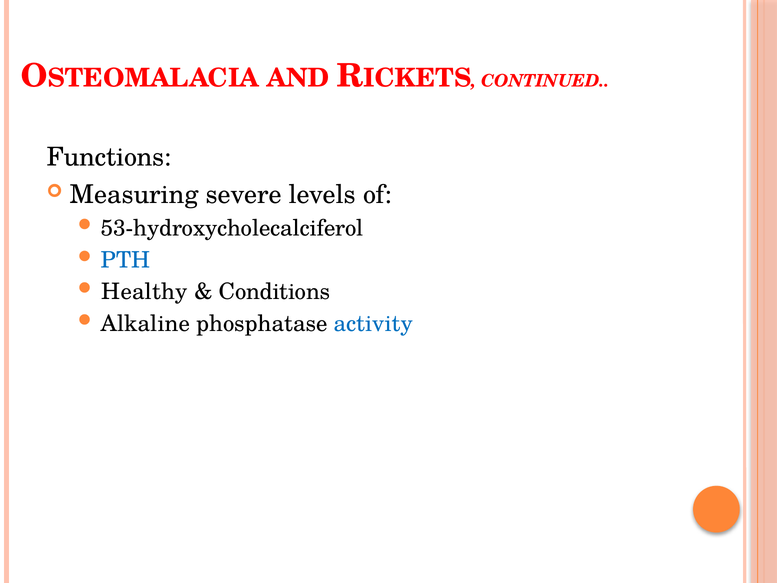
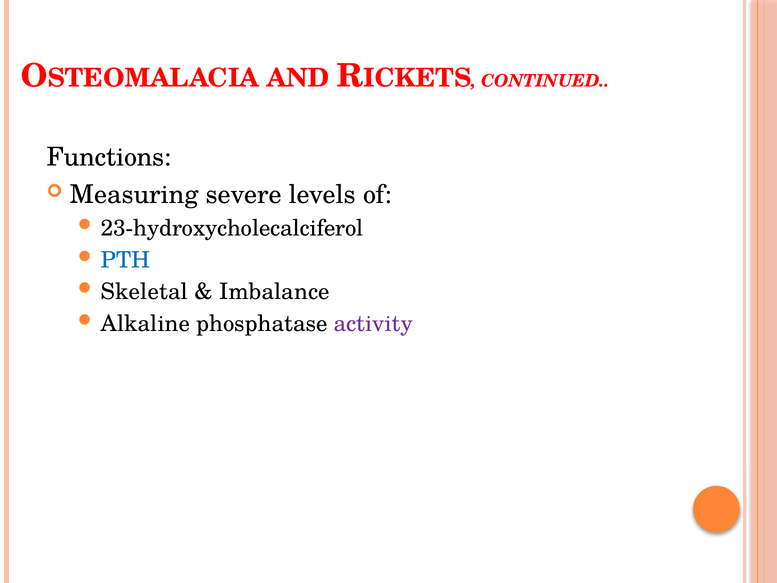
53-hydroxycholecalciferol: 53-hydroxycholecalciferol -> 23-hydroxycholecalciferol (232, 228)
Healthy: Healthy -> Skeletal (145, 292)
Conditions: Conditions -> Imbalance (274, 292)
activity colour: blue -> purple (373, 323)
